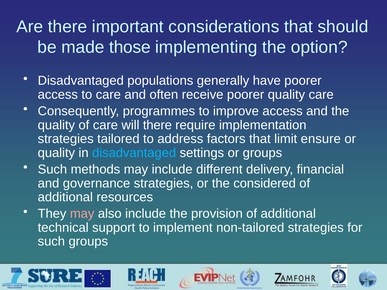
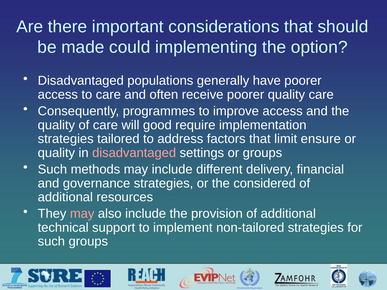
those: those -> could (130, 47)
will there: there -> good (157, 125)
disadvantaged colour: light blue -> pink (134, 153)
